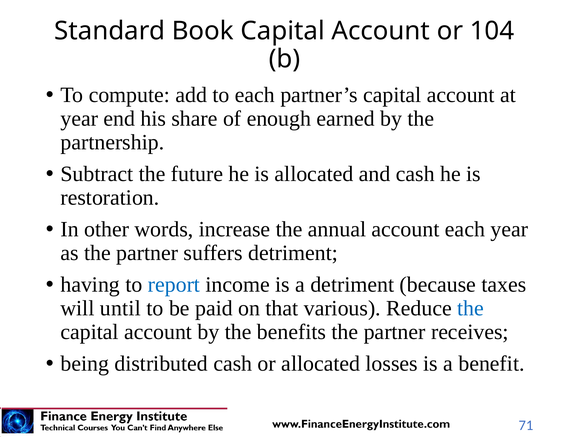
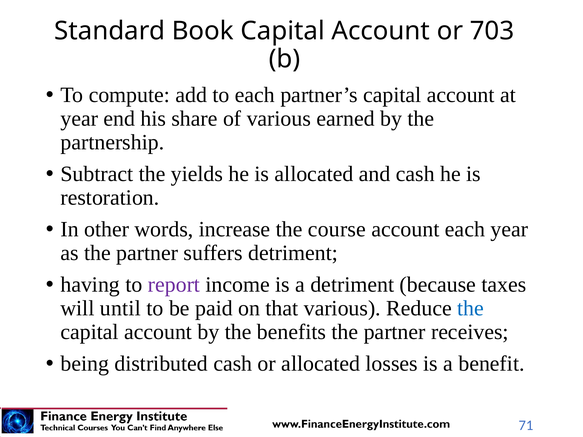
104: 104 -> 703 (492, 31)
of enough: enough -> various (279, 119)
future: future -> yields (197, 174)
annual: annual -> course (337, 230)
report colour: blue -> purple (174, 285)
